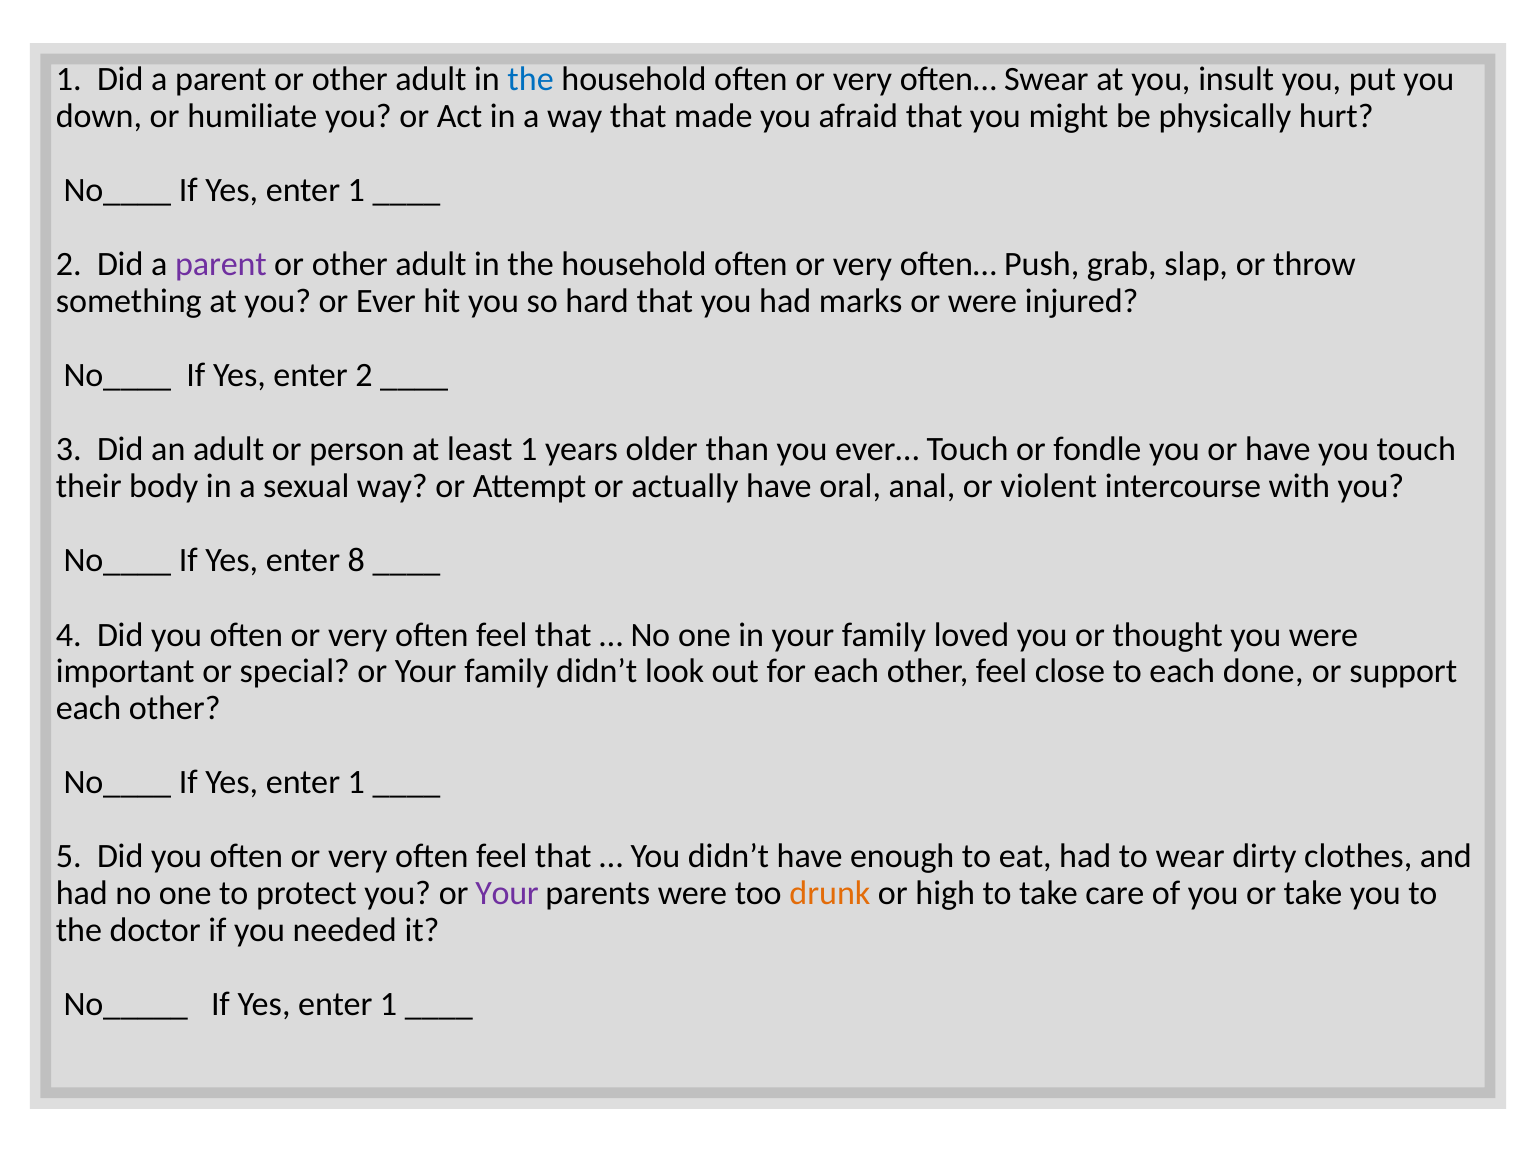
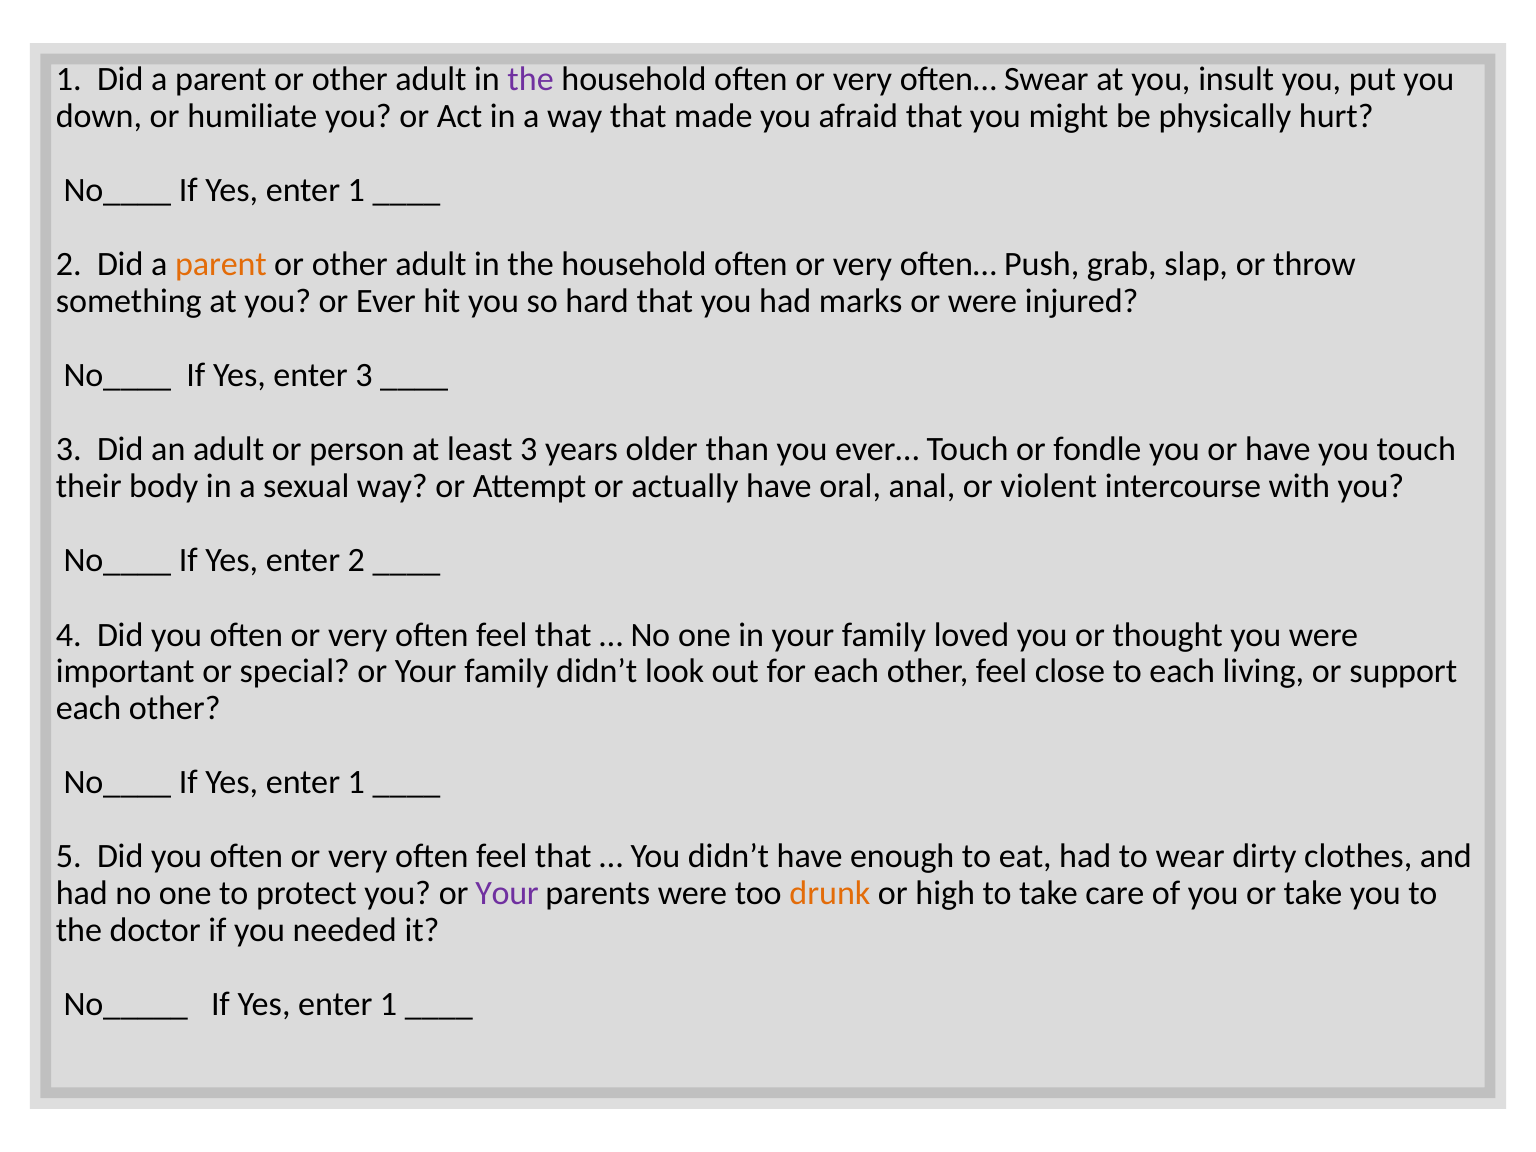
the colour: blue -> purple (531, 80)
parent colour: purple -> orange (221, 265)
enter 2: 2 -> 3 (364, 376)
least 1: 1 -> 3 (529, 450)
enter 8: 8 -> 2 (356, 561)
done: done -> living (1263, 672)
